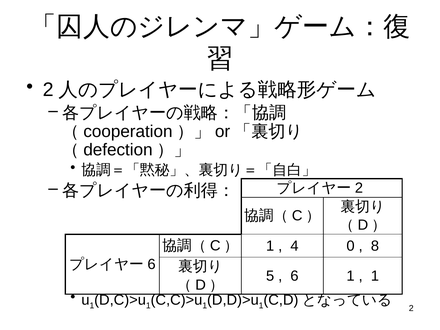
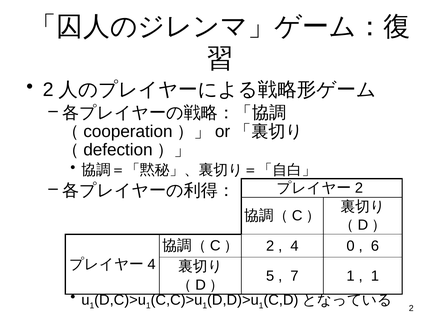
1: 1 -> 2 (270, 246)
8: 8 -> 6 (375, 246)
6: 6 -> 4 (152, 264)
6: 6 -> 7 (294, 276)
